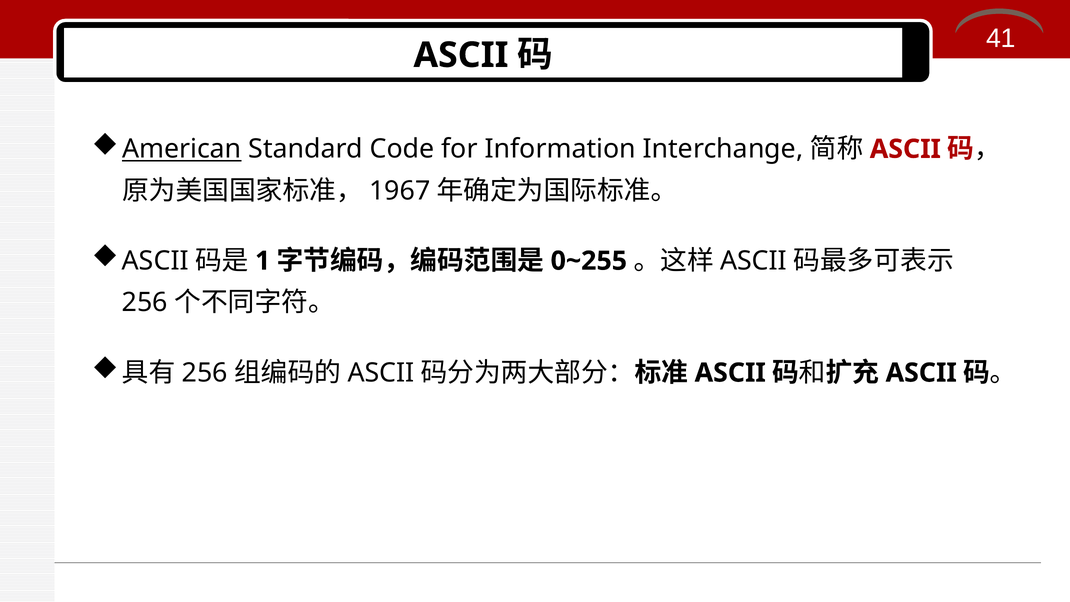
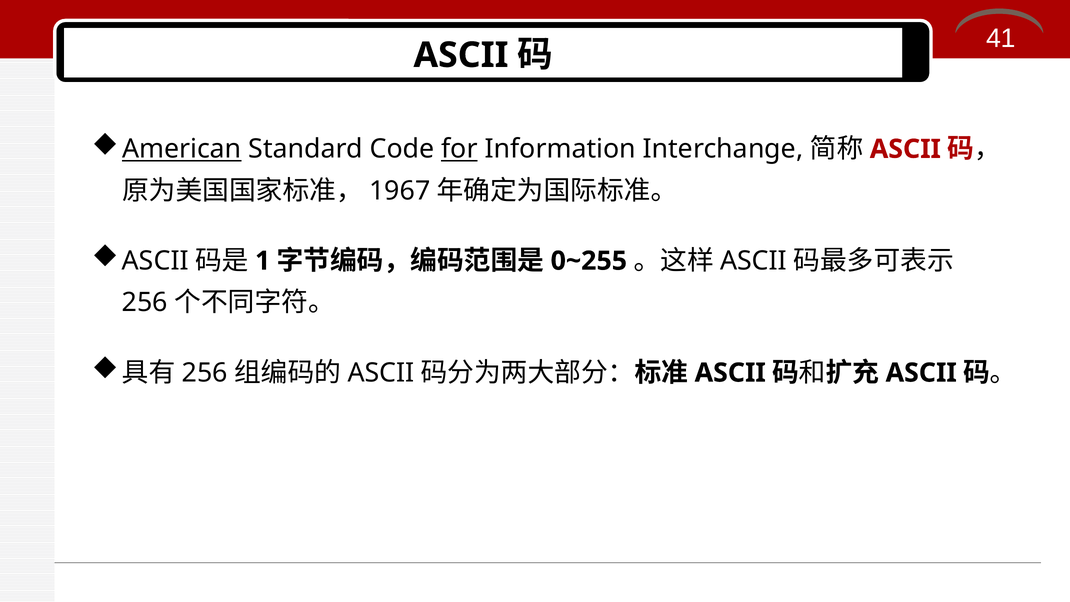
for underline: none -> present (459, 149)
